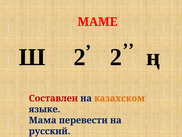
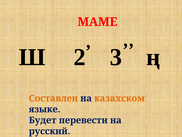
2 2: 2 -> 3 (116, 57)
Составлен colour: red -> orange (53, 98)
Мама: Мама -> Будет (43, 120)
